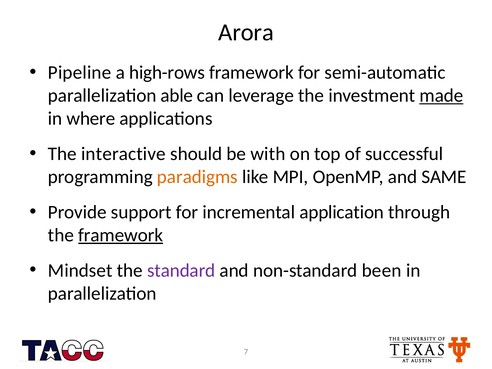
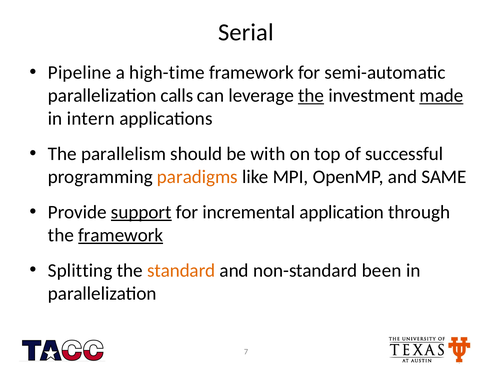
Arora: Arora -> Serial (246, 32)
high-rows: high-rows -> high-time (167, 73)
able: able -> calls (177, 96)
the underline: none -> present (311, 96)
where: where -> intern (91, 119)
interactive: interactive -> parallelism (124, 154)
support underline: none -> present (141, 212)
Mindset: Mindset -> Splitting (80, 270)
standard colour: purple -> orange (181, 270)
